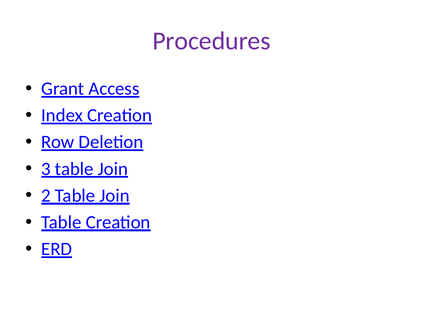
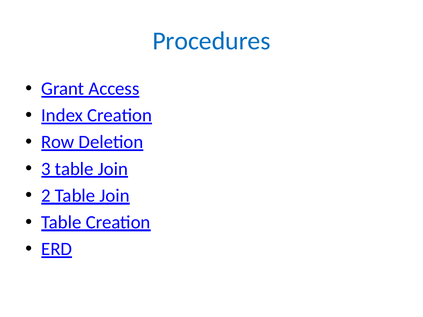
Procedures colour: purple -> blue (211, 41)
